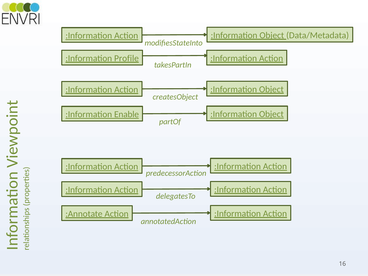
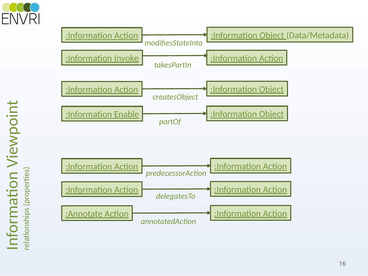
Profile: Profile -> Invoke (127, 58)
